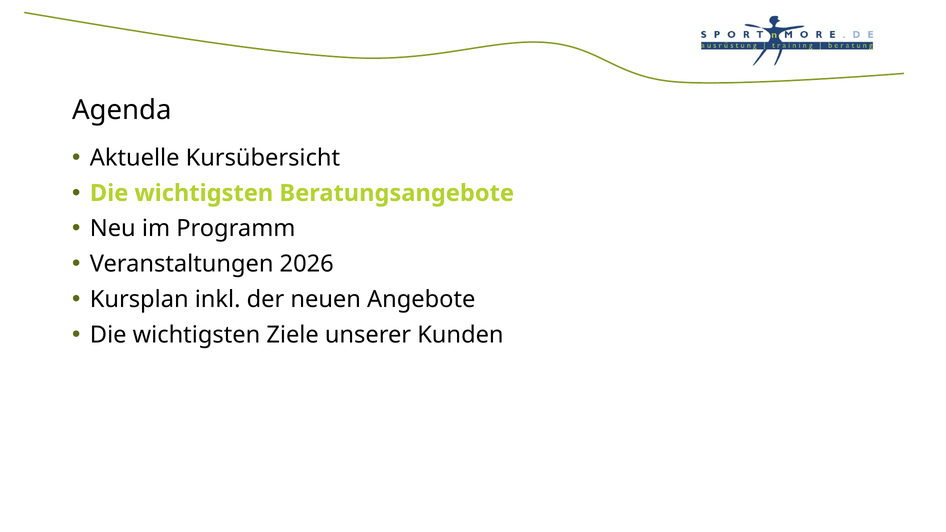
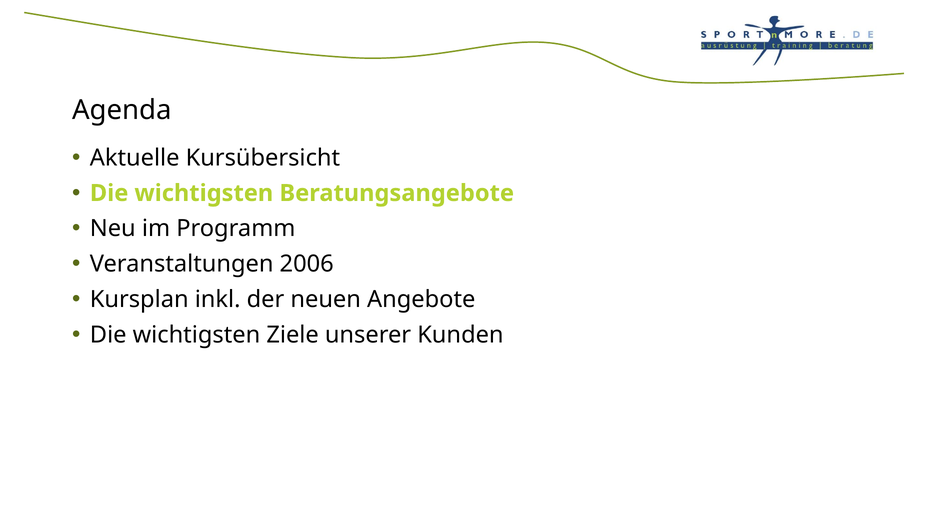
2026: 2026 -> 2006 (307, 264)
